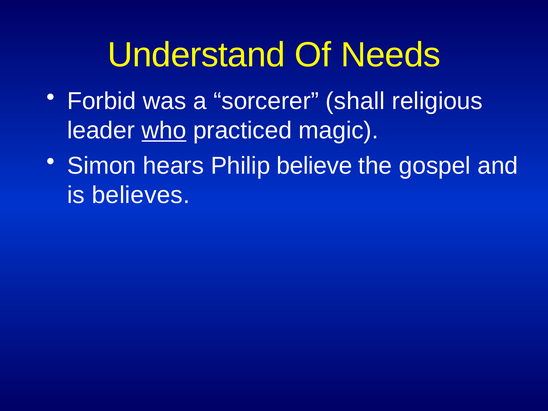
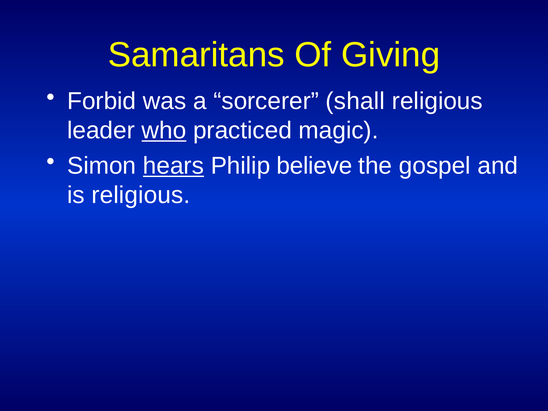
Understand: Understand -> Samaritans (196, 55)
Needs: Needs -> Giving (391, 55)
hears underline: none -> present (173, 166)
is believes: believes -> religious (141, 195)
